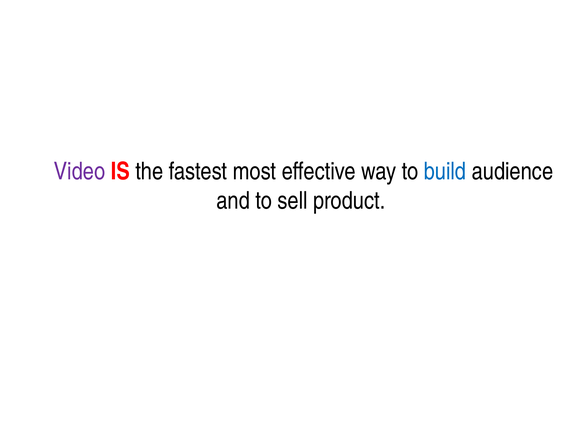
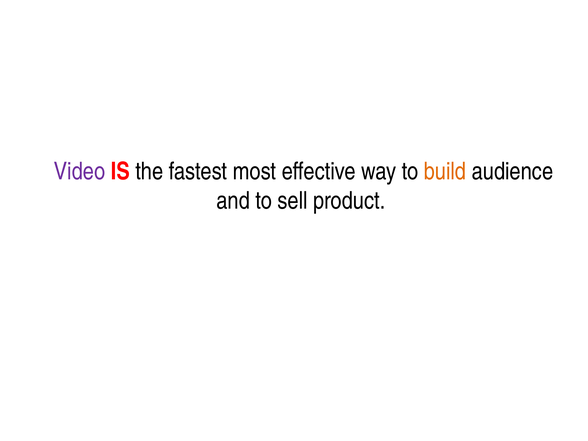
build colour: blue -> orange (445, 171)
